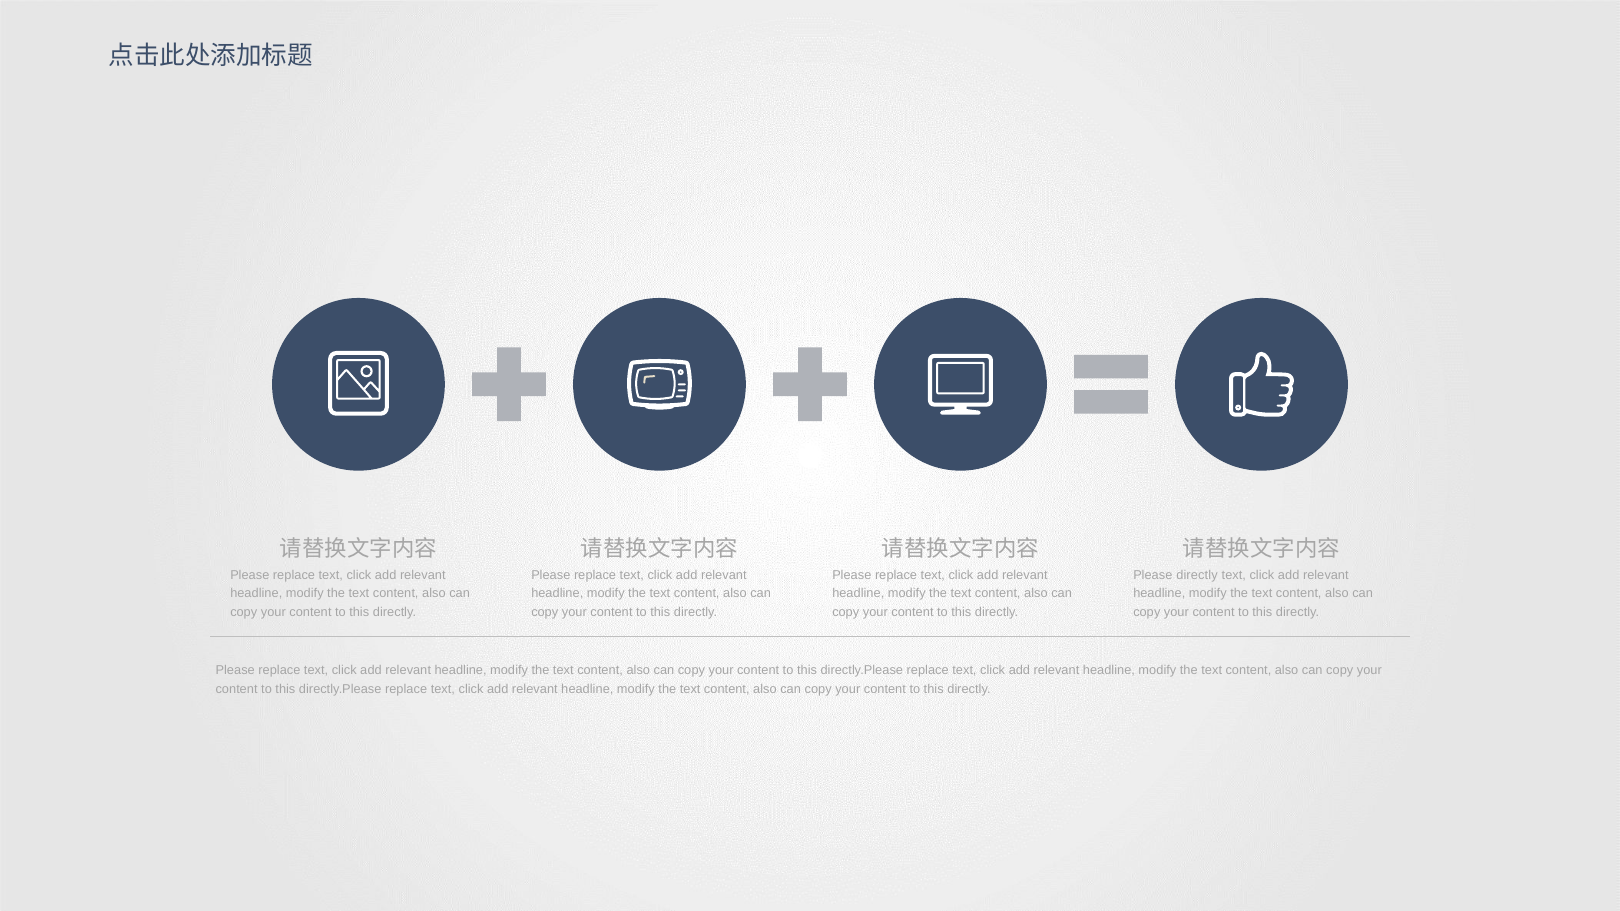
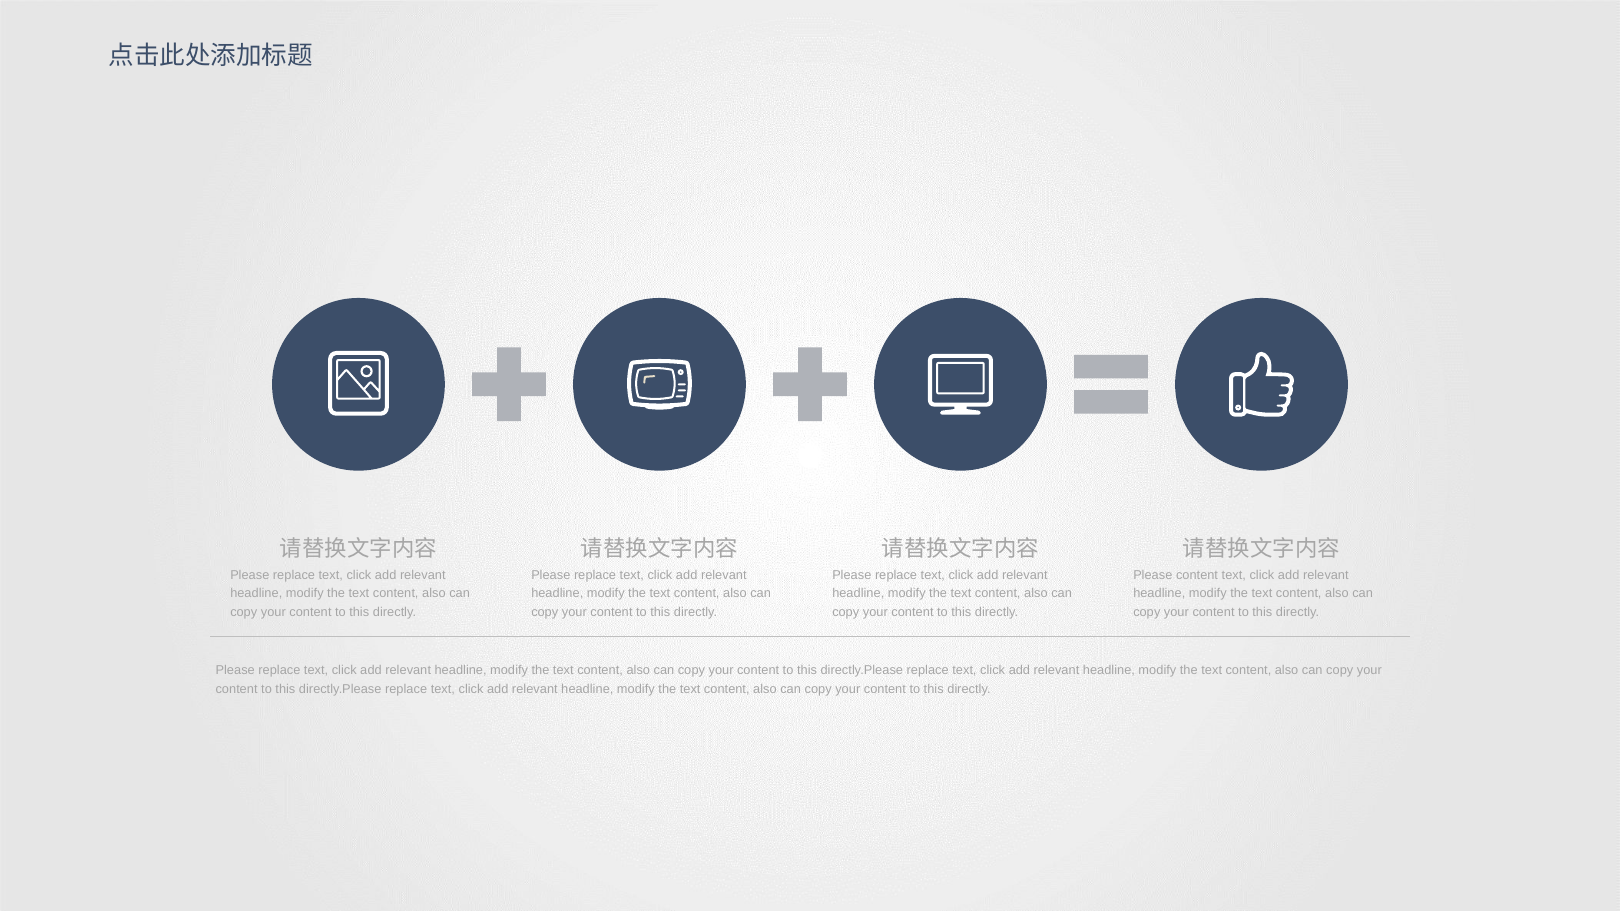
Please directly: directly -> content (1197, 575)
